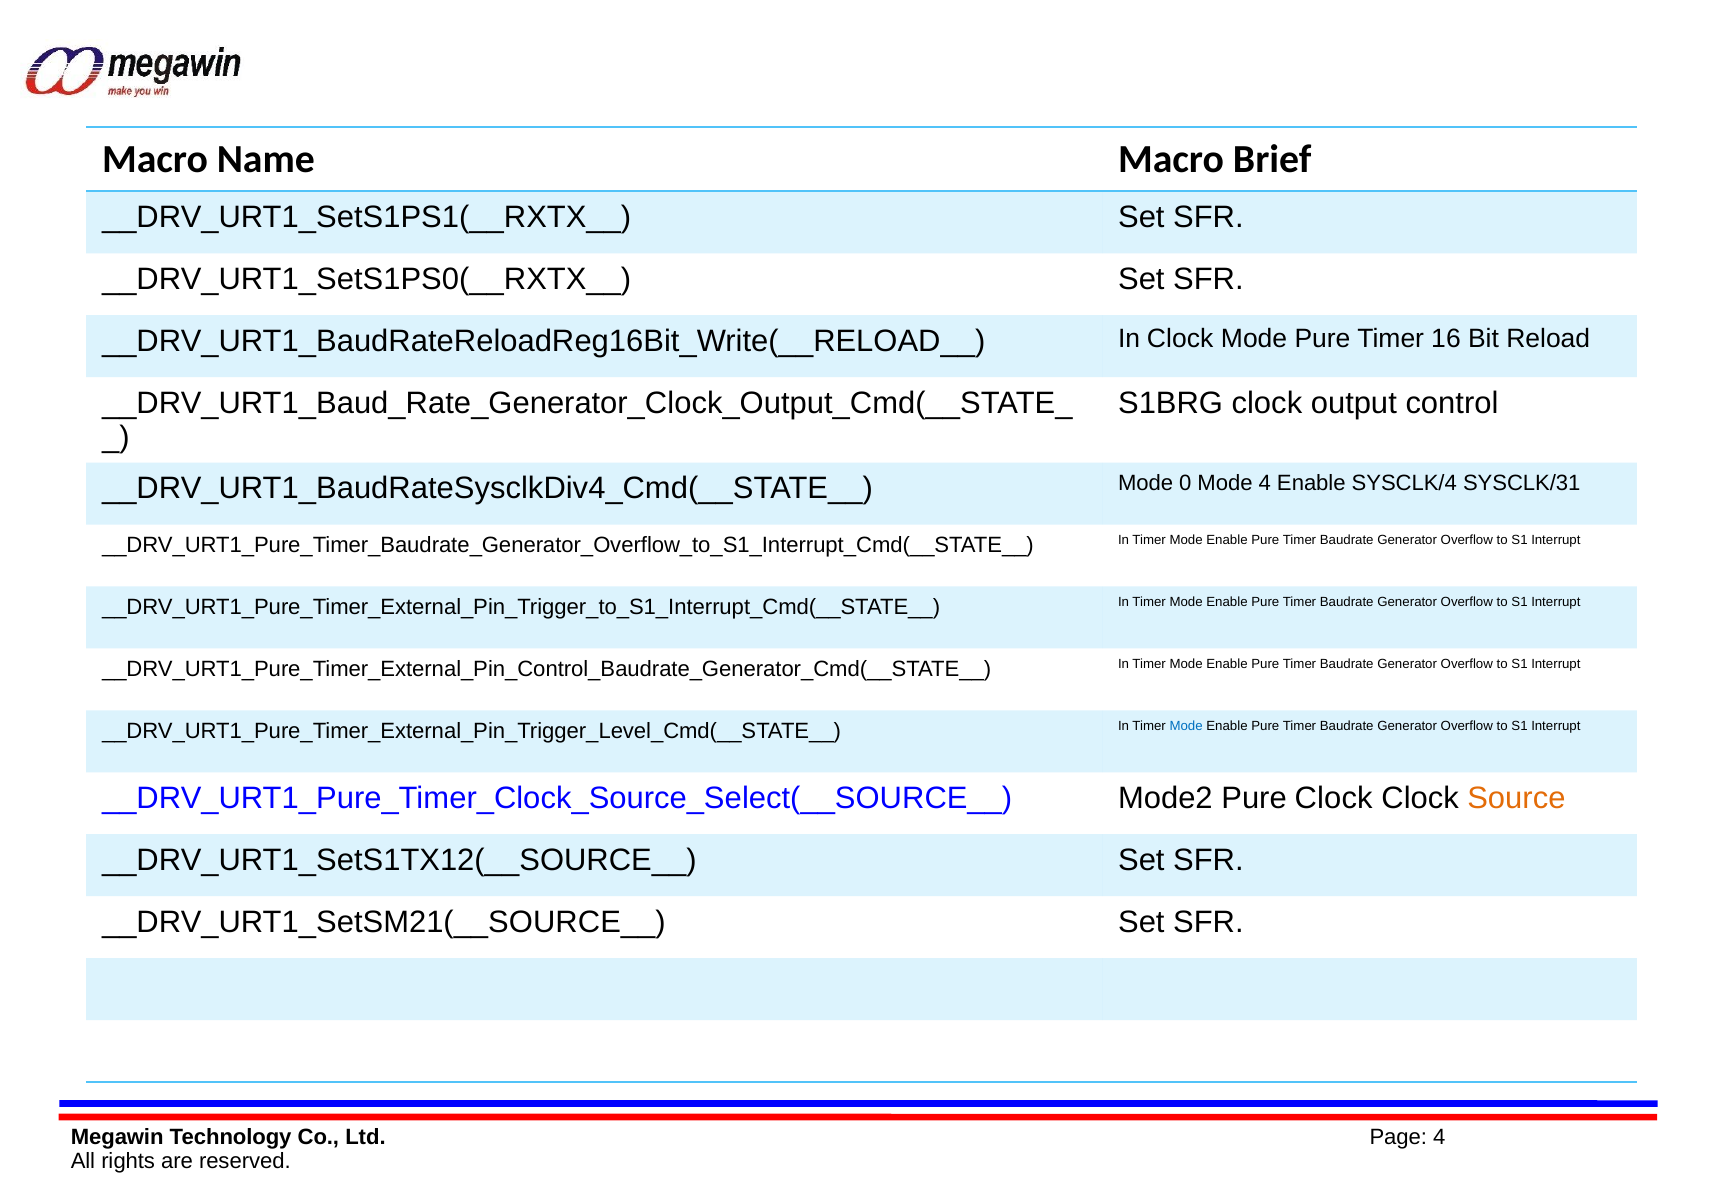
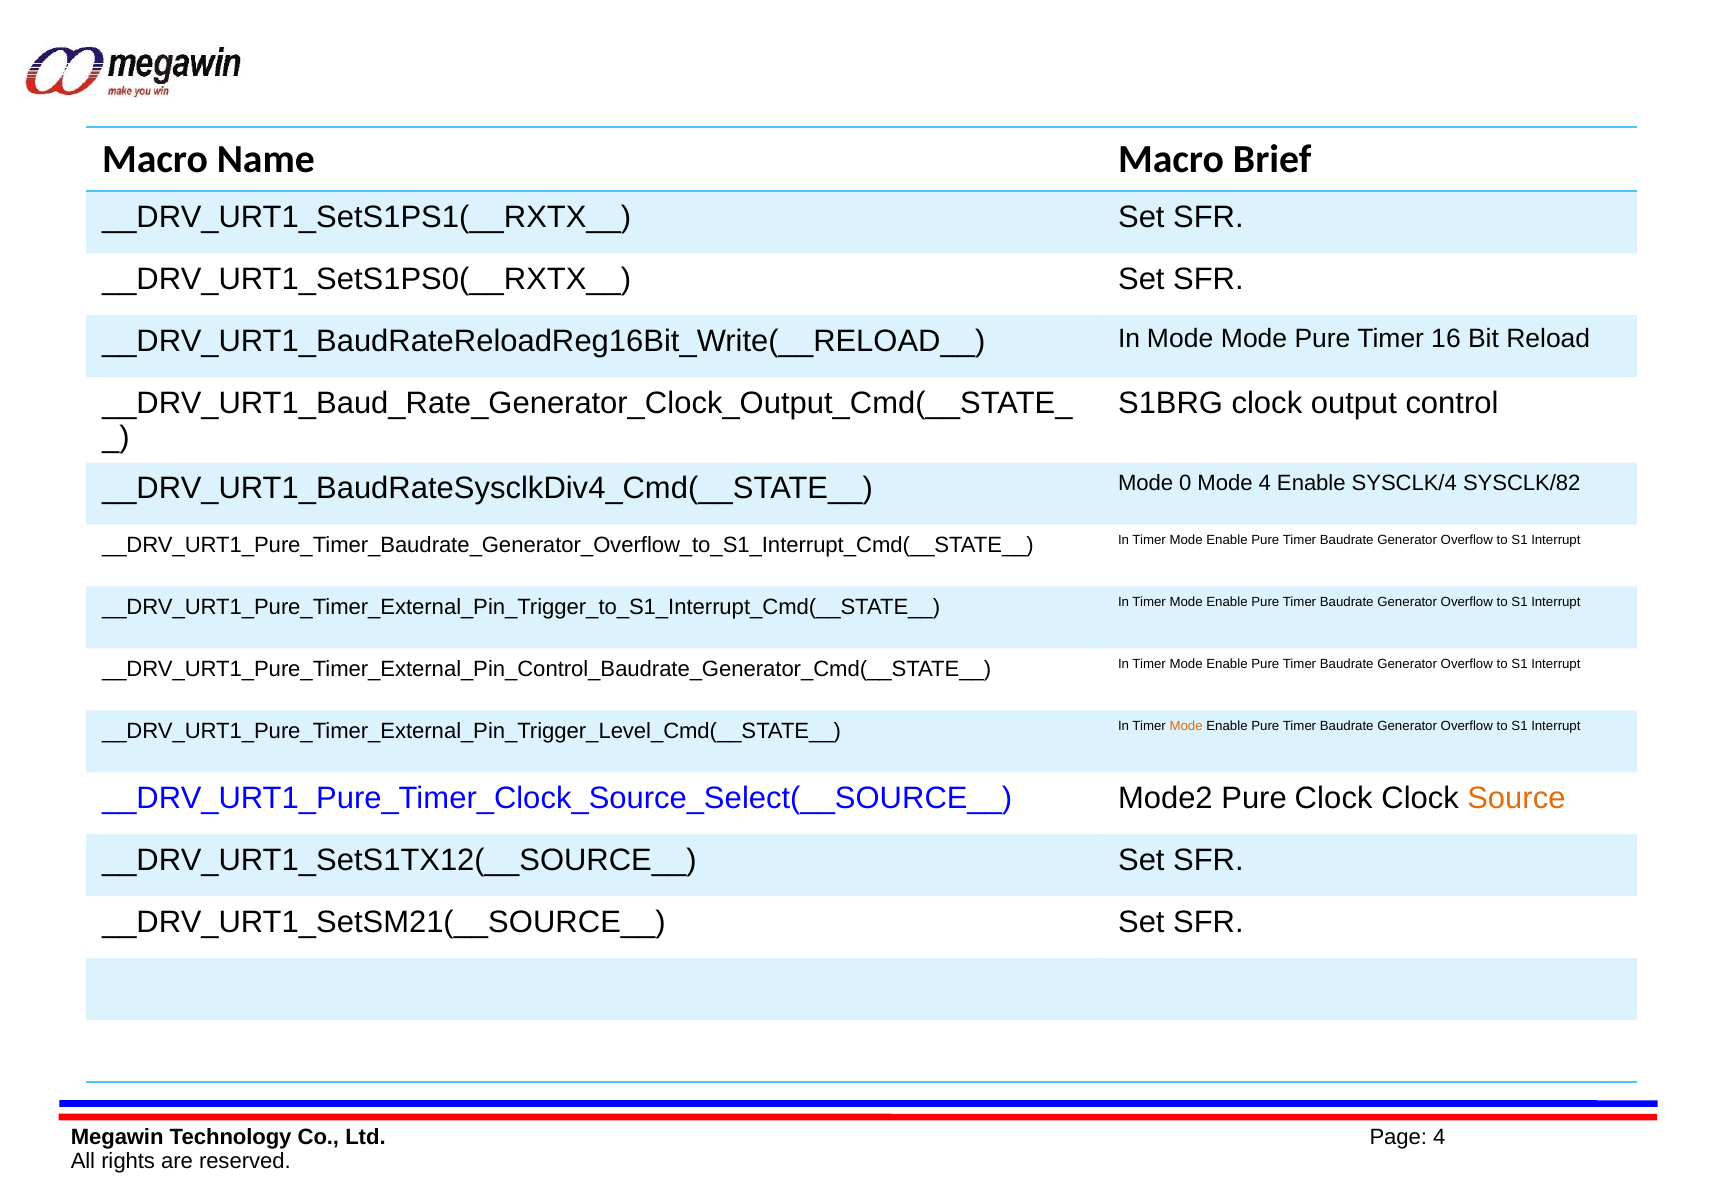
In Clock: Clock -> Mode (1180, 338)
SYSCLK/31: SYSCLK/31 -> SYSCLK/82 (1522, 483)
Mode colour: blue -> orange (1186, 726)
